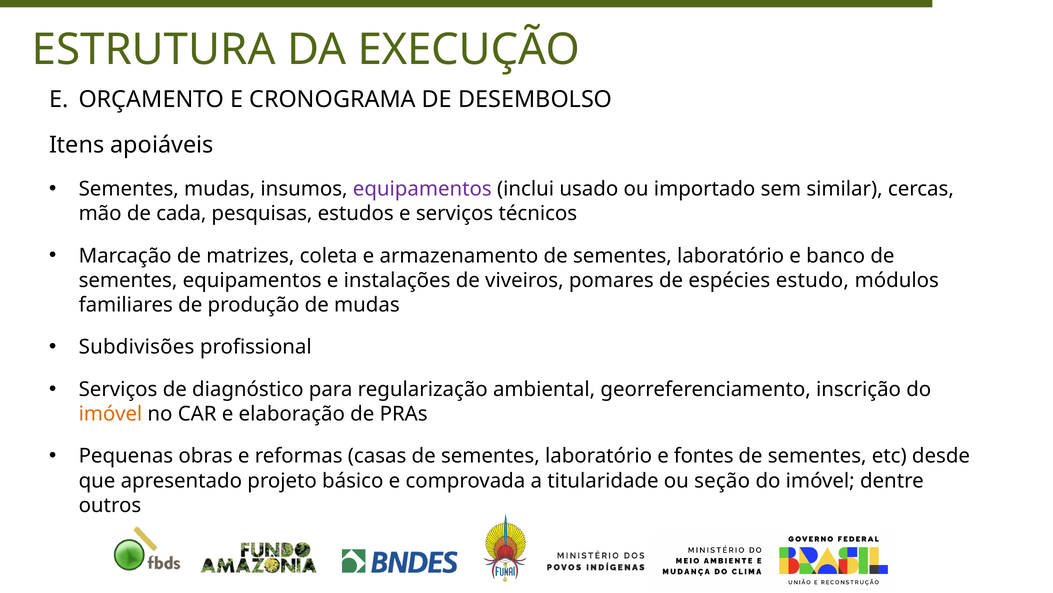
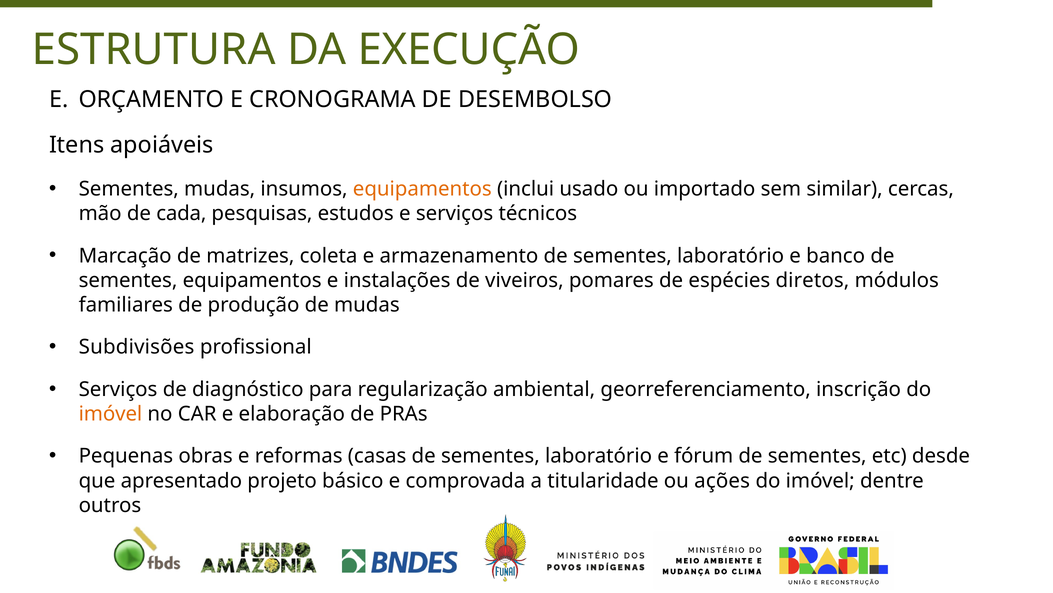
equipamentos colour: purple -> orange (422, 189)
estudo: estudo -> diretos (812, 280)
fontes: fontes -> fórum (704, 456)
seção: seção -> ações (722, 480)
